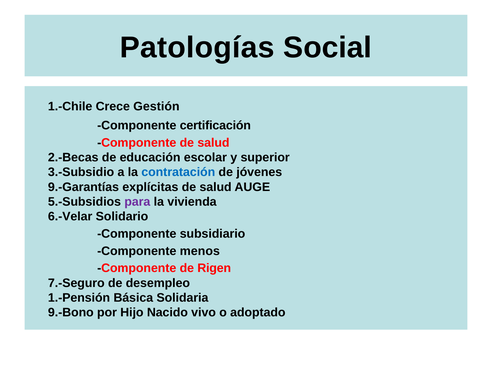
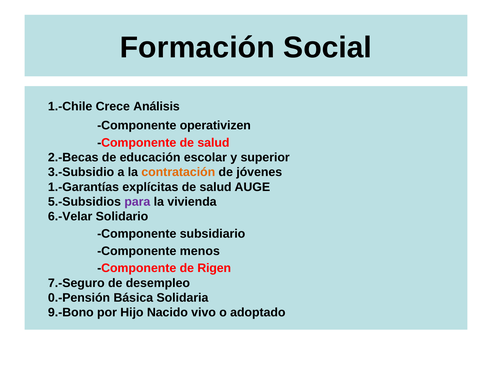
Patologías: Patologías -> Formación (197, 48)
Gestión: Gestión -> Análisis (157, 106)
certificación: certificación -> operativizen (215, 126)
contratación colour: blue -> orange (178, 172)
9.-Garantías: 9.-Garantías -> 1.-Garantías (83, 187)
1.-Pensión: 1.-Pensión -> 0.-Pensión (79, 298)
